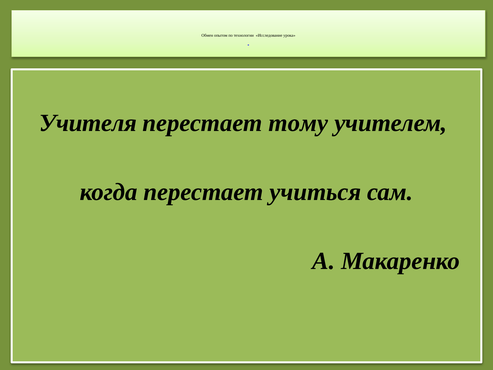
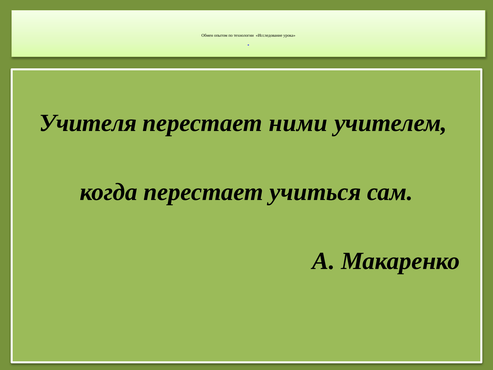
тому: тому -> ними (298, 123)
